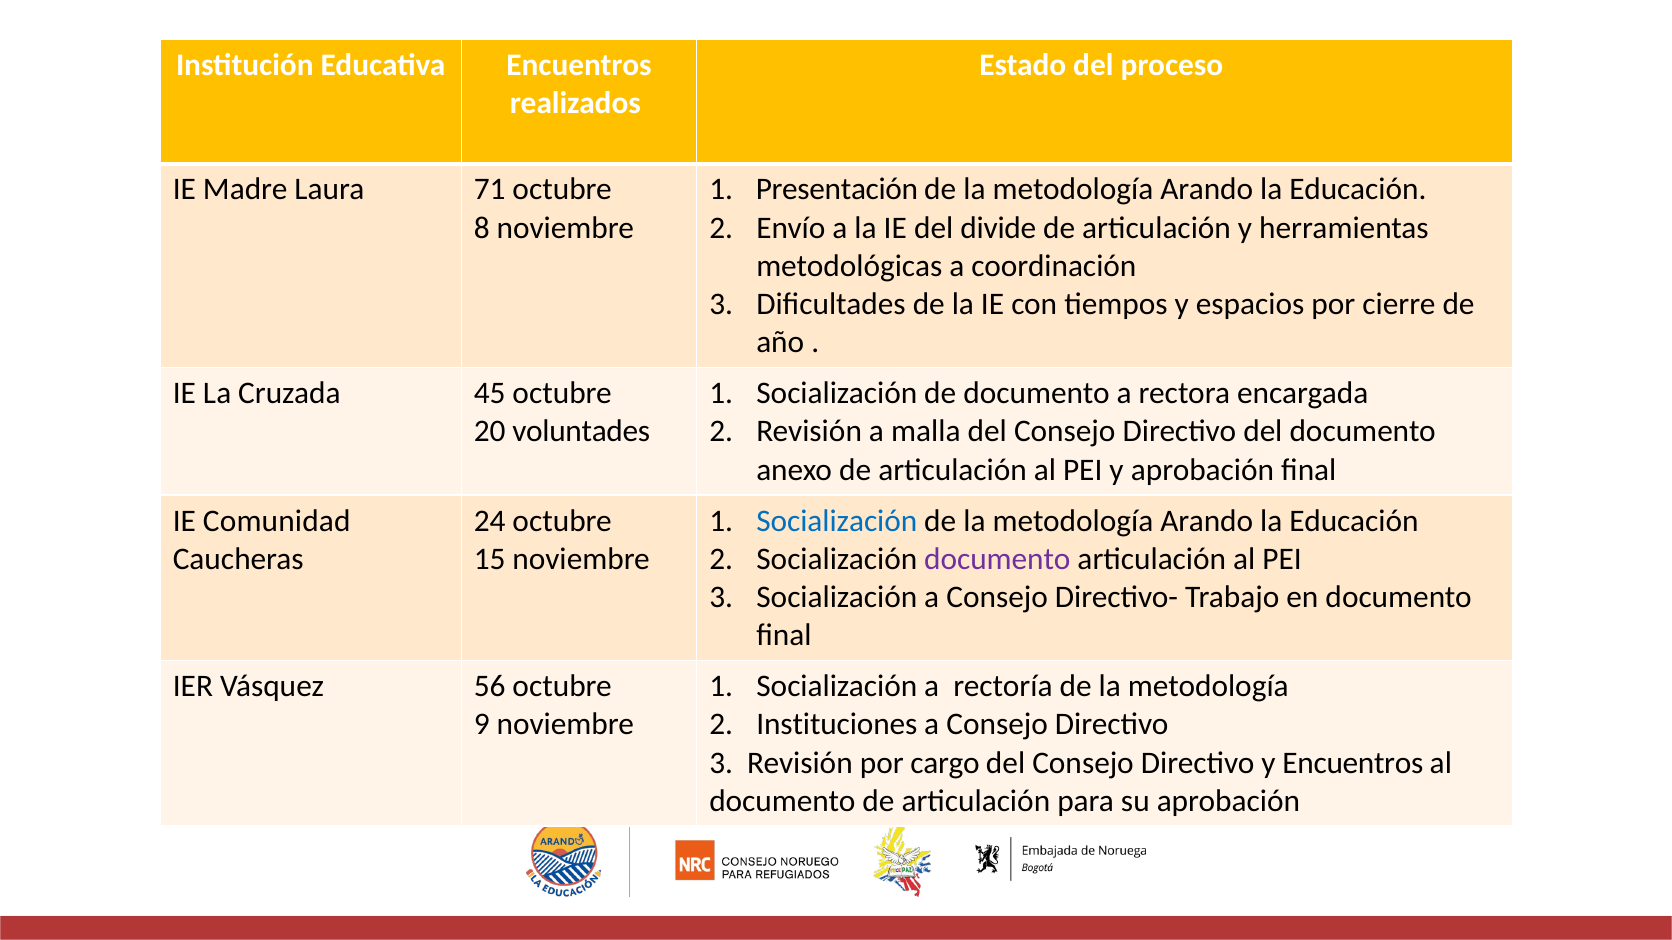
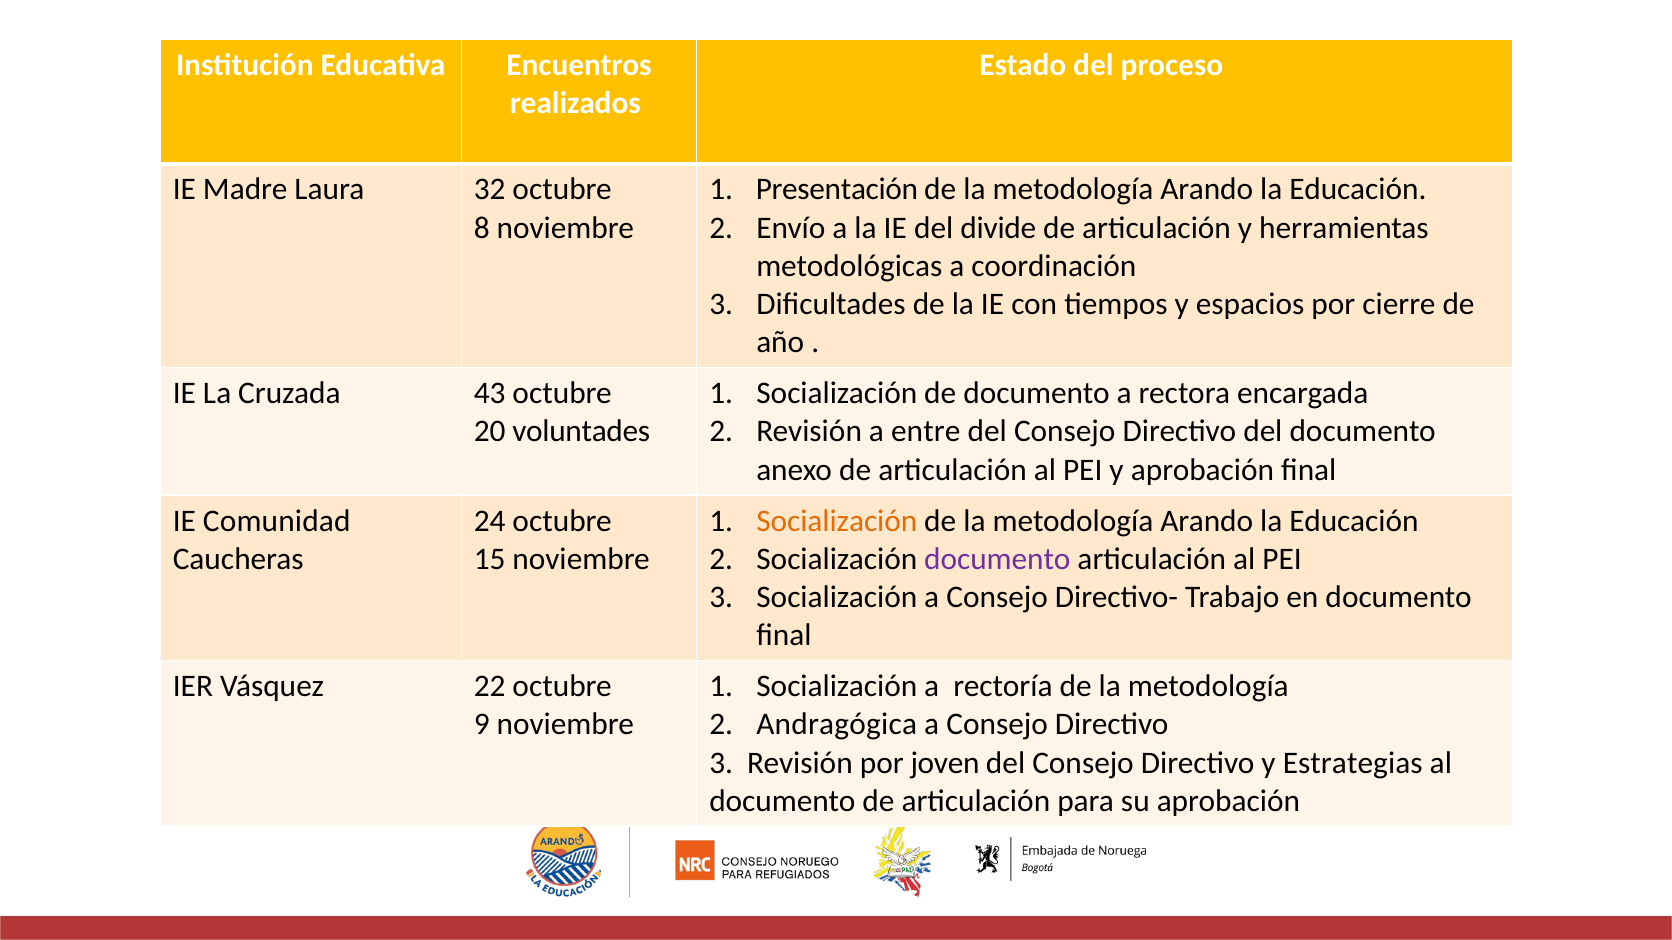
71: 71 -> 32 (490, 190)
45: 45 -> 43 (490, 394)
malla: malla -> entre (926, 432)
Socialización colour: blue -> orange (837, 521)
56: 56 -> 22 (490, 687)
Instituciones: Instituciones -> Andragógica (837, 725)
cargo: cargo -> joven (945, 763)
y Encuentros: Encuentros -> Estrategias (1353, 763)
